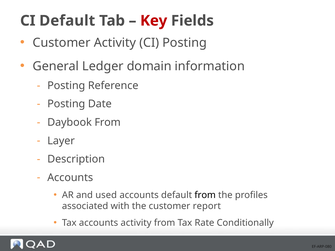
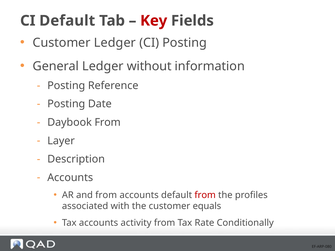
Customer Activity: Activity -> Ledger (115, 43)
domain: domain -> without (149, 66)
and used: used -> from (106, 195)
from colour: black -> red (205, 195)
report: report -> equals (207, 206)
